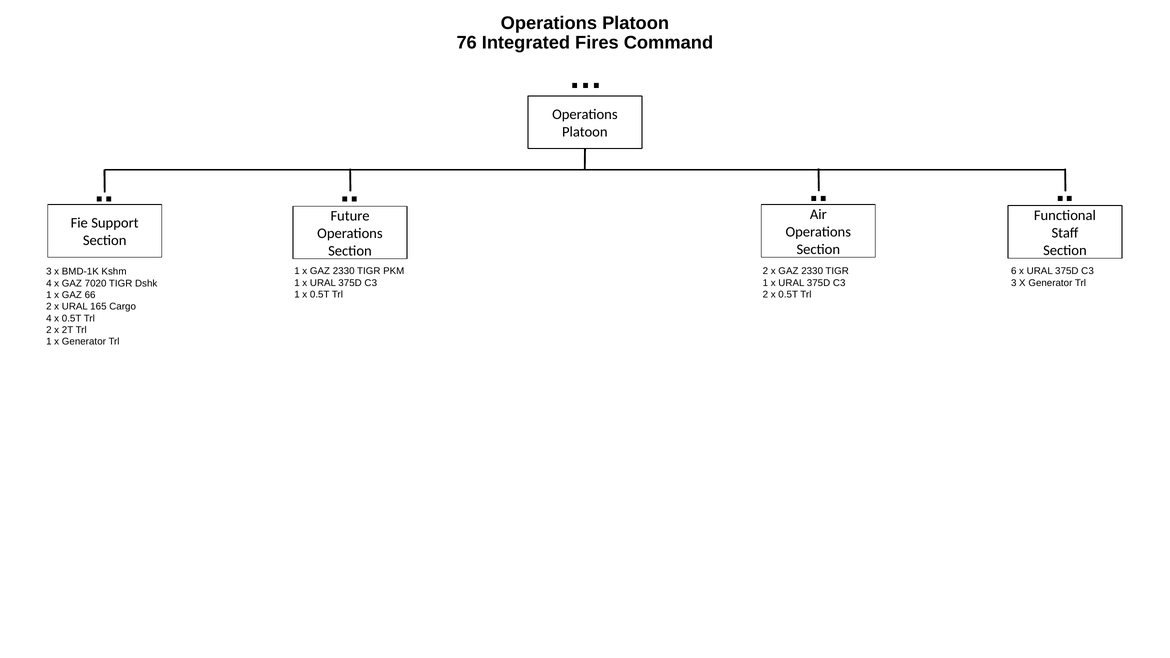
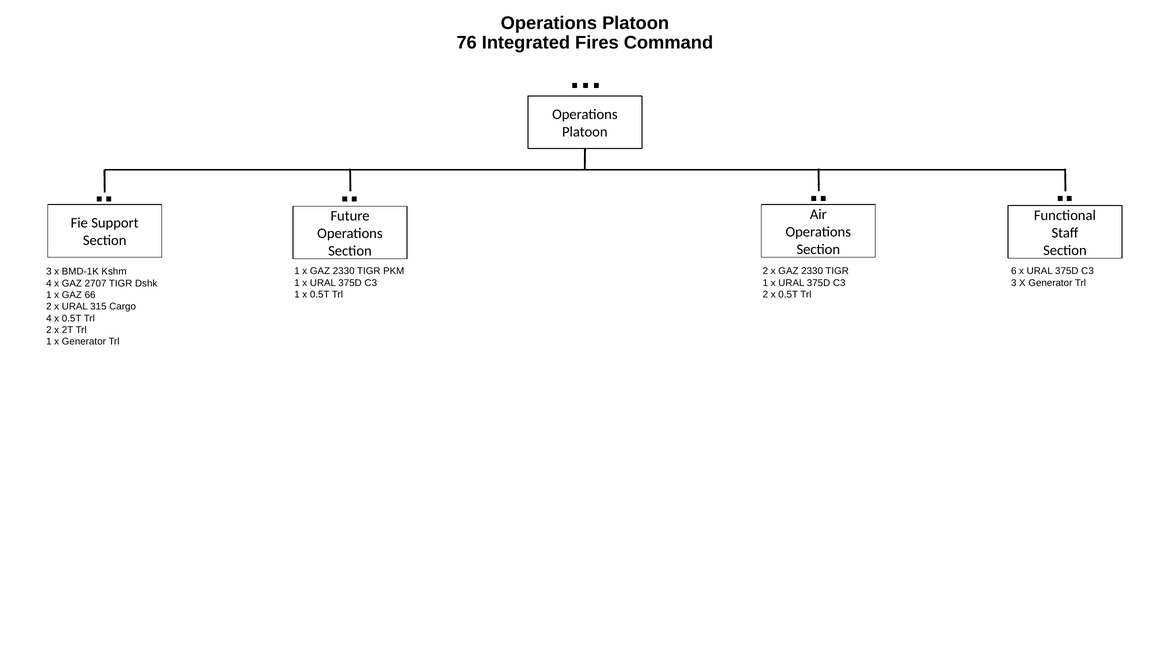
7020: 7020 -> 2707 (96, 283)
165: 165 -> 315 (98, 307)
